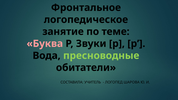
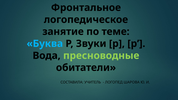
Буква colour: pink -> light blue (45, 44)
